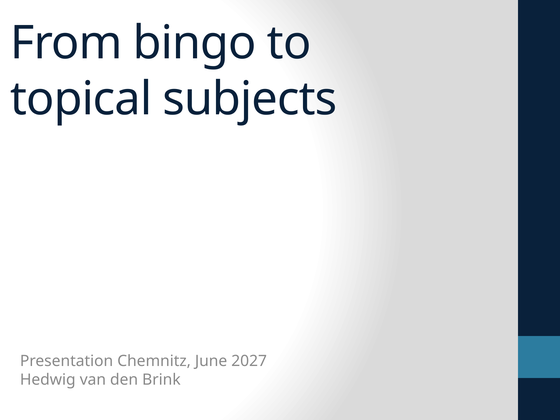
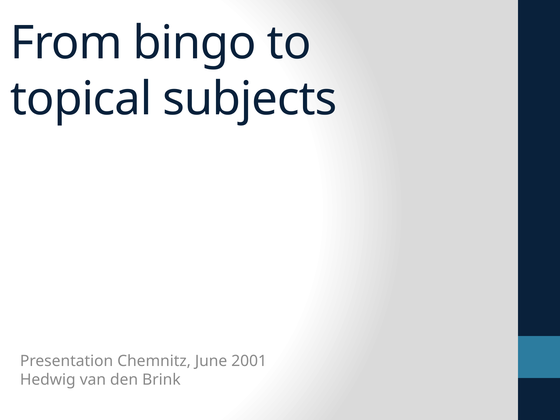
2027: 2027 -> 2001 (249, 361)
